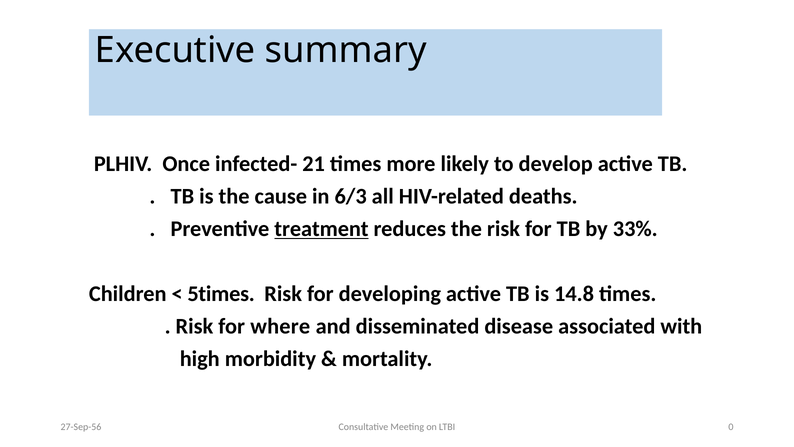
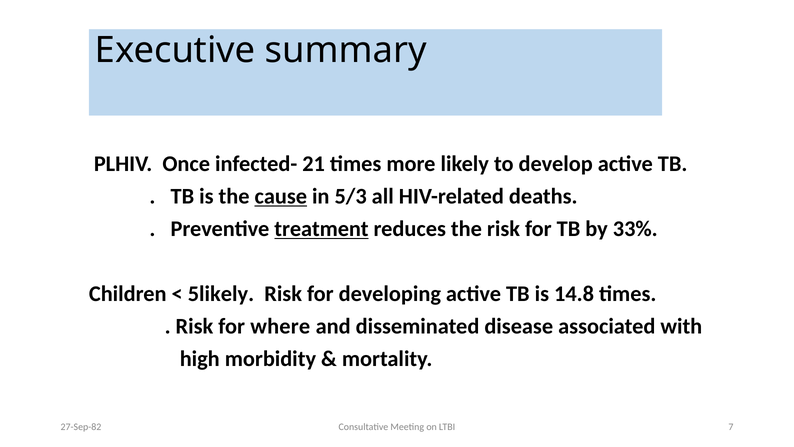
cause underline: none -> present (281, 196)
6/3: 6/3 -> 5/3 (351, 196)
5times: 5times -> 5likely (221, 293)
0: 0 -> 7 (731, 426)
27-Sep-56: 27-Sep-56 -> 27-Sep-82 (81, 427)
